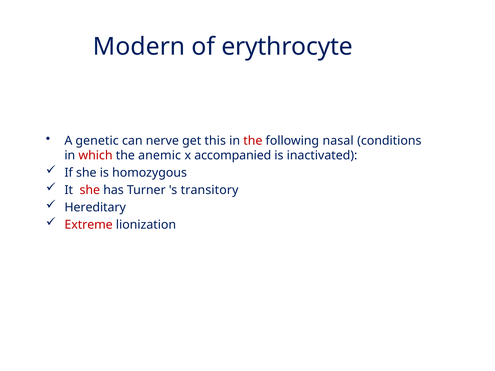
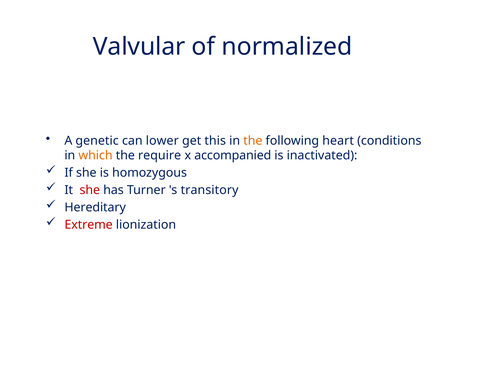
Modern: Modern -> Valvular (139, 47)
erythrocyte: erythrocyte -> normalized (287, 47)
nerve: nerve -> lower (162, 141)
the colour: red -> orange (253, 141)
nasal: nasal -> heart (338, 141)
which colour: red -> orange (96, 156)
anemic: anemic -> require (160, 156)
